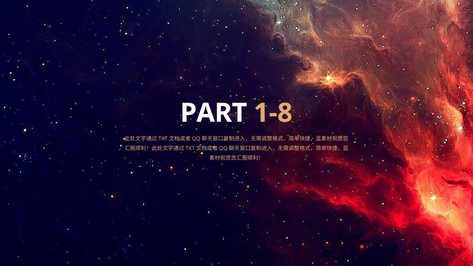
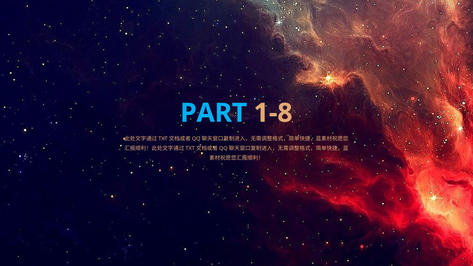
PART colour: white -> light blue (214, 113)
